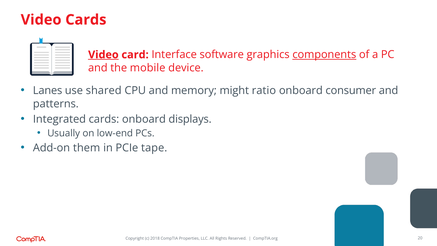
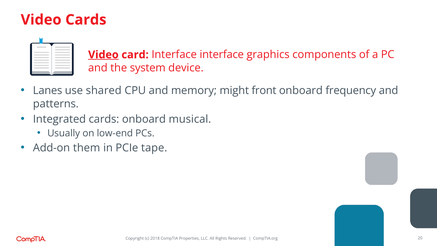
Interface software: software -> interface (222, 55)
components underline: present -> none (324, 55)
mobile: mobile -> system (148, 68)
ratio: ratio -> front (264, 91)
consumer: consumer -> frequency (351, 91)
displays: displays -> musical (190, 119)
